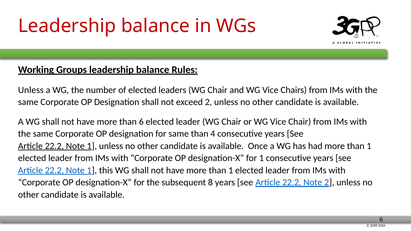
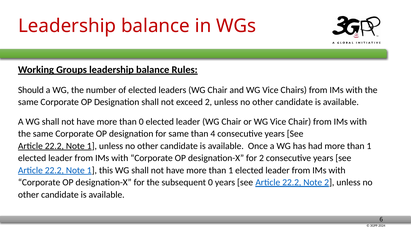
Unless: Unless -> Should (31, 90)
than 6: 6 -> 0 (141, 122)
for 1: 1 -> 2 (261, 158)
subsequent 8: 8 -> 0 (210, 183)
